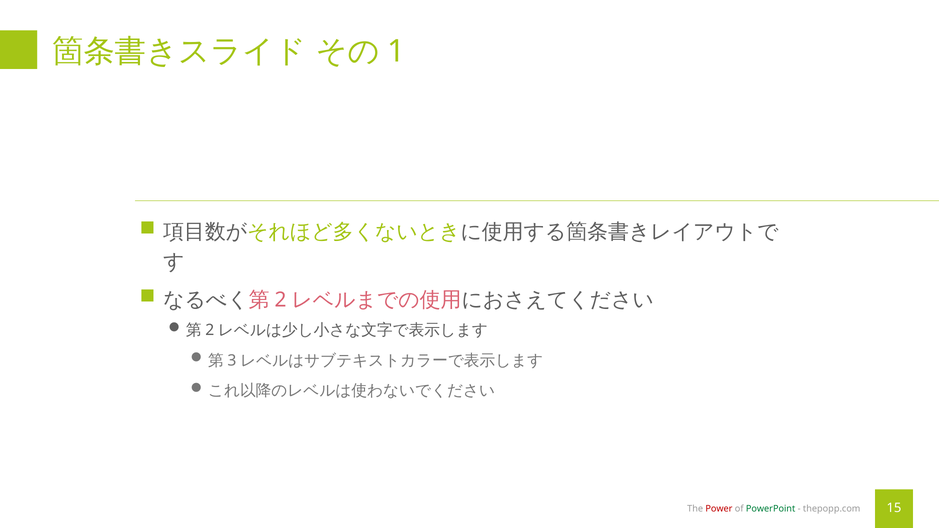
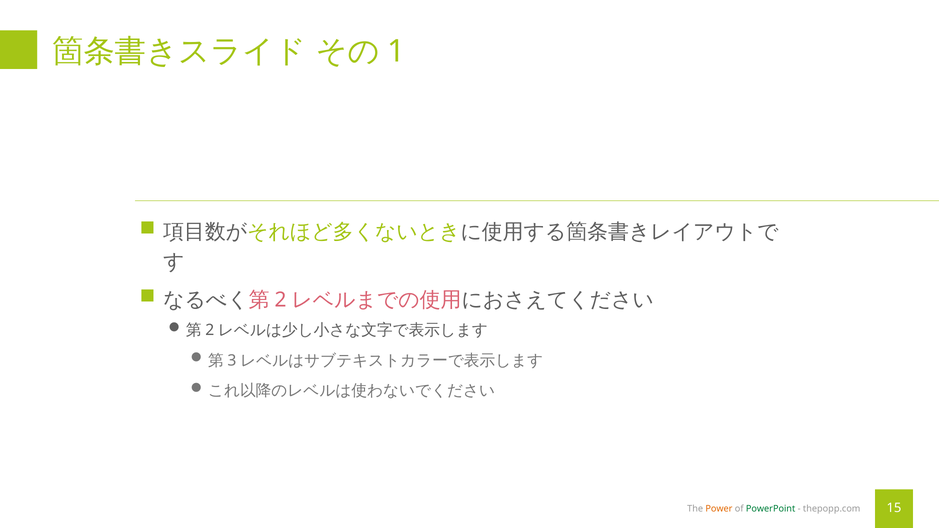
Power colour: red -> orange (719, 509)
